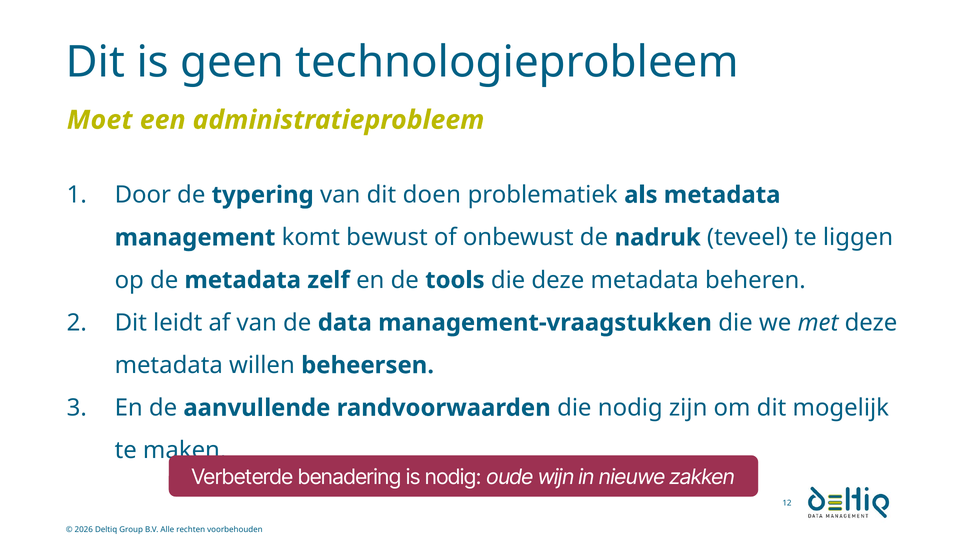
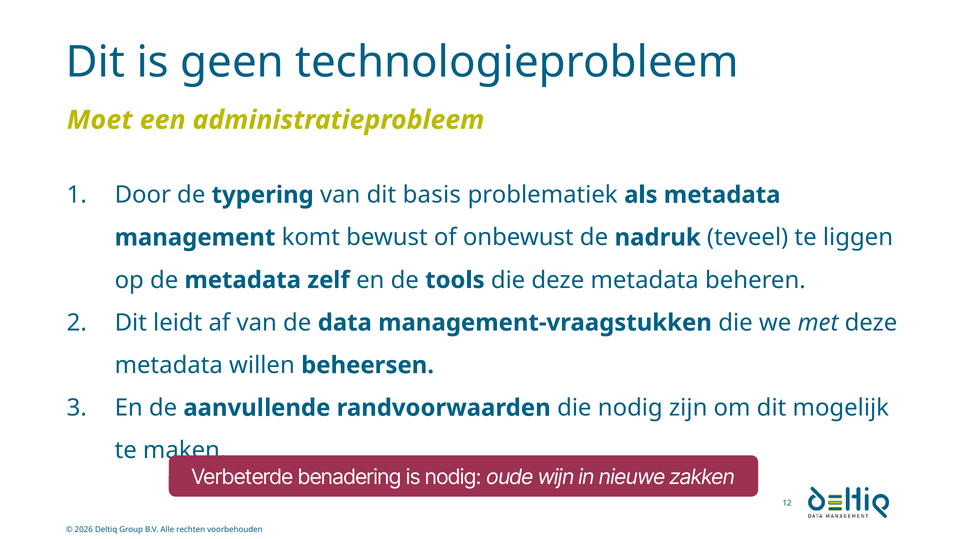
doen: doen -> basis (432, 195)
